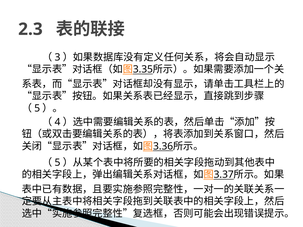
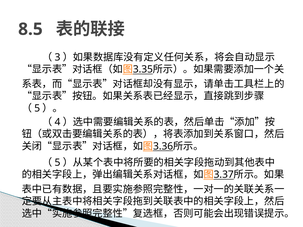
2.3: 2.3 -> 8.5 (30, 29)
